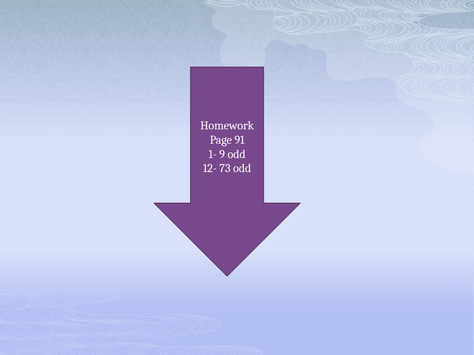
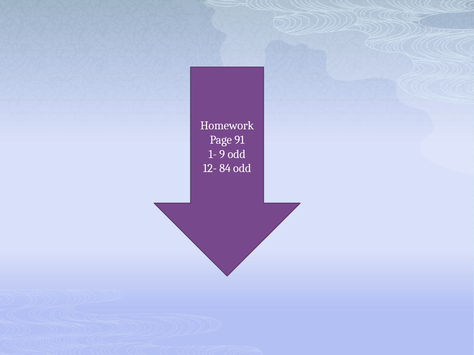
73: 73 -> 84 (225, 169)
